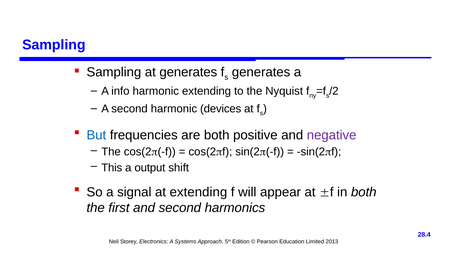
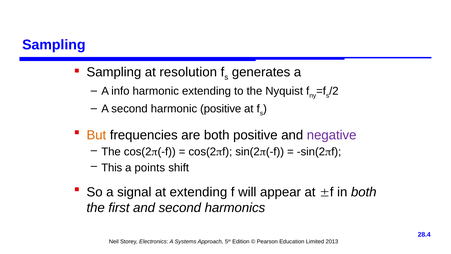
at generates: generates -> resolution (188, 72)
harmonic devices: devices -> positive (221, 109)
But colour: blue -> orange (96, 135)
output: output -> points (150, 167)
